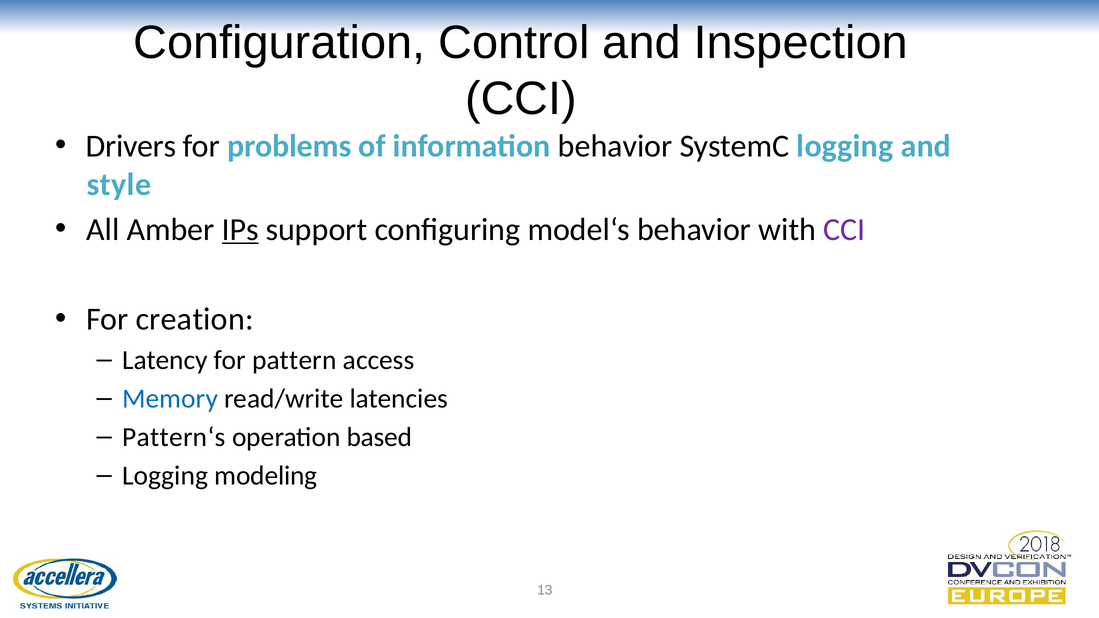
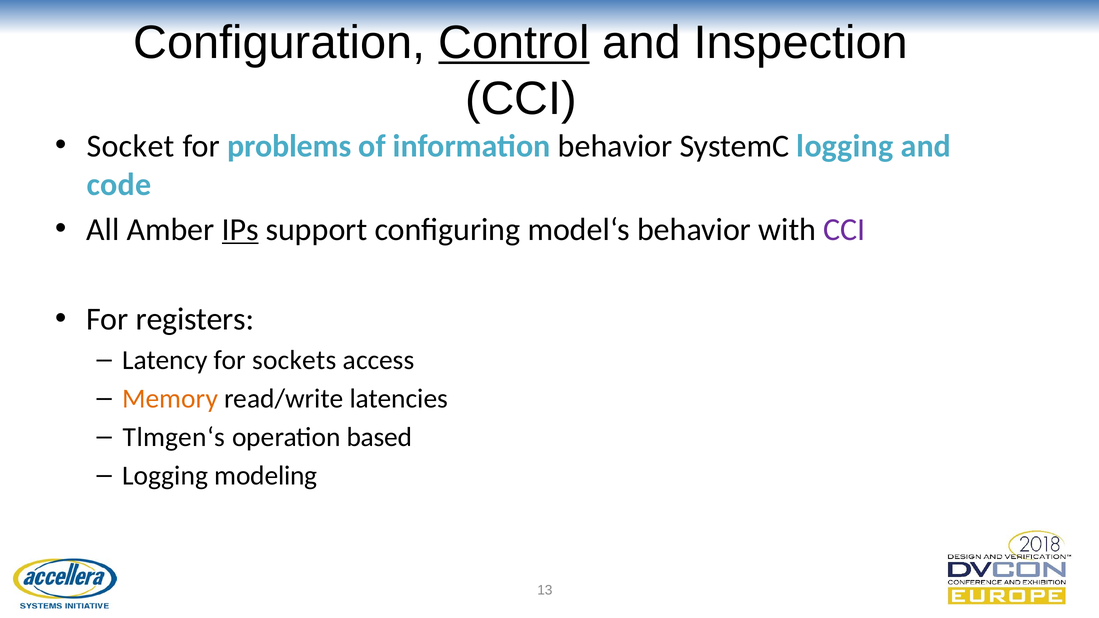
Control underline: none -> present (514, 43)
Drivers: Drivers -> Socket (131, 146)
style: style -> code (119, 185)
creation: creation -> registers (195, 319)
pattern: pattern -> sockets (294, 360)
Memory colour: blue -> orange (170, 399)
Pattern‘s: Pattern‘s -> Tlmgen‘s (174, 437)
